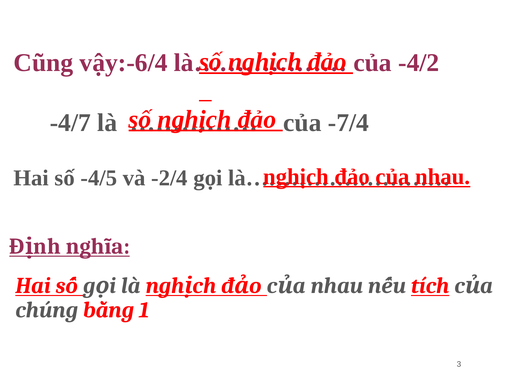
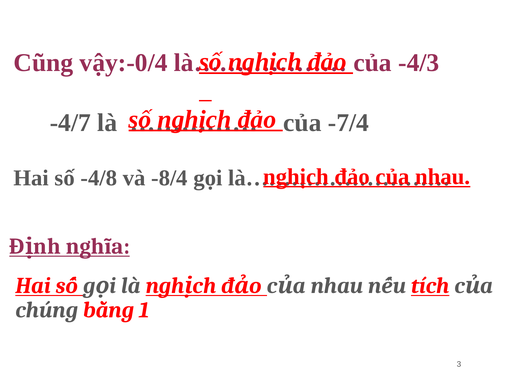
vậy:-6/4: vậy:-6/4 -> vậy:-0/4 (124, 63)
-4/2: -4/2 -> -4/3 (419, 63)
-4/5: -4/5 -> -4/8 (99, 178)
-2/4: -2/4 -> -8/4 (169, 178)
